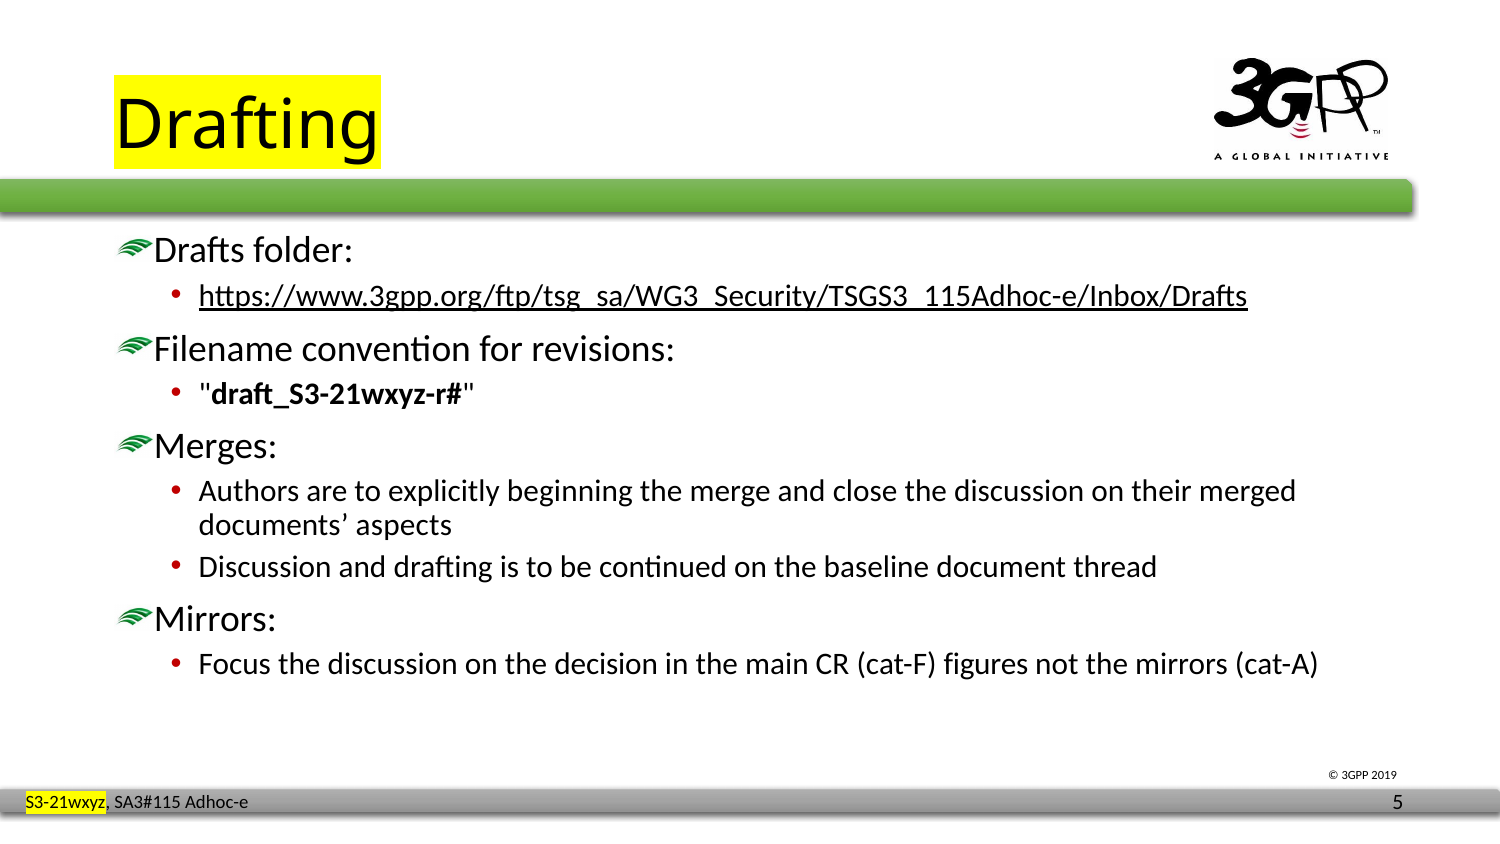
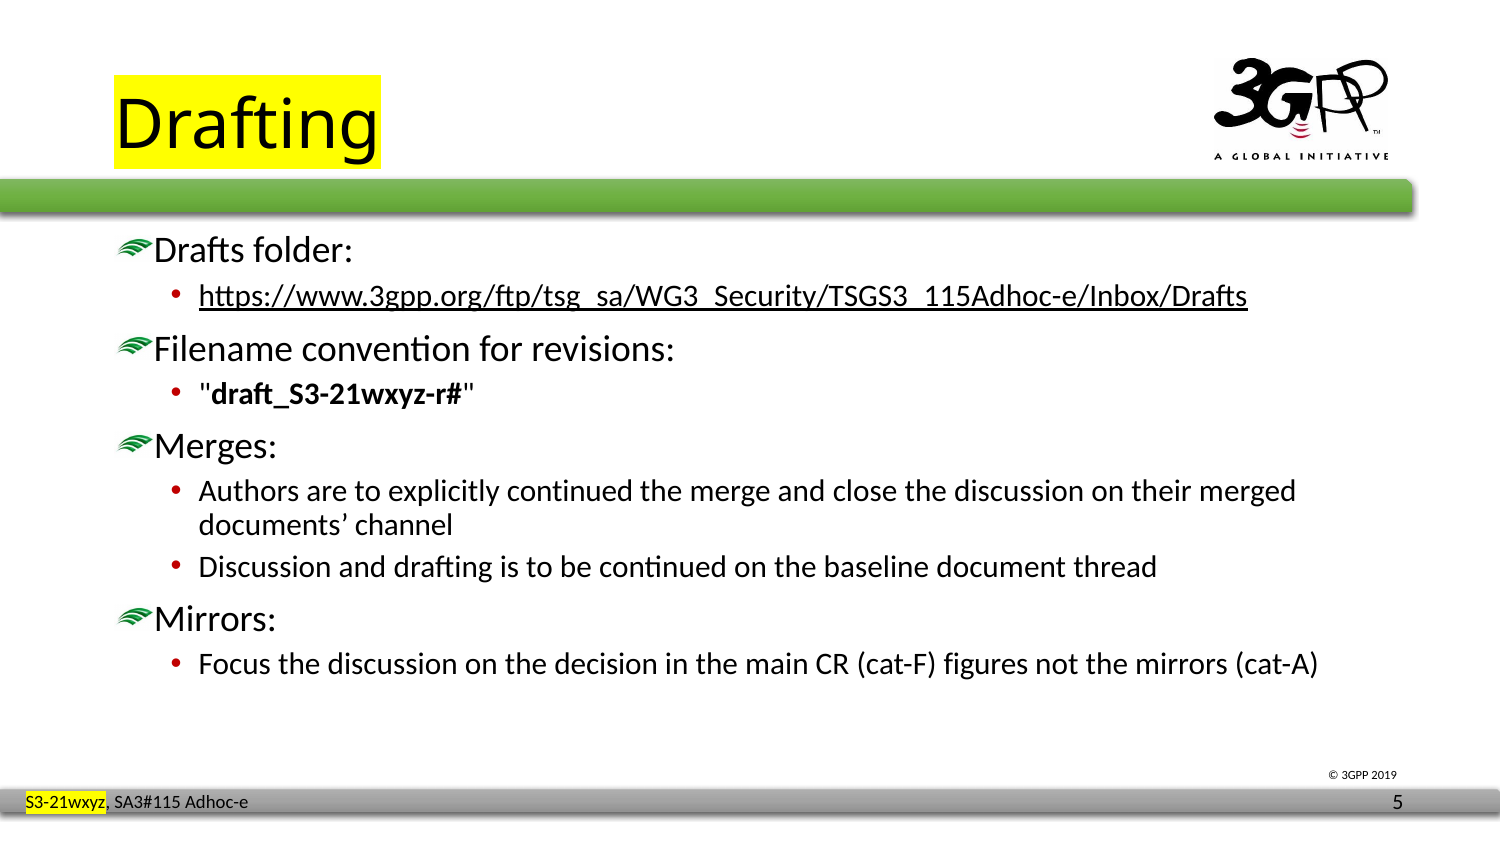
explicitly beginning: beginning -> continued (570, 491)
aspects: aspects -> channel (404, 525)
